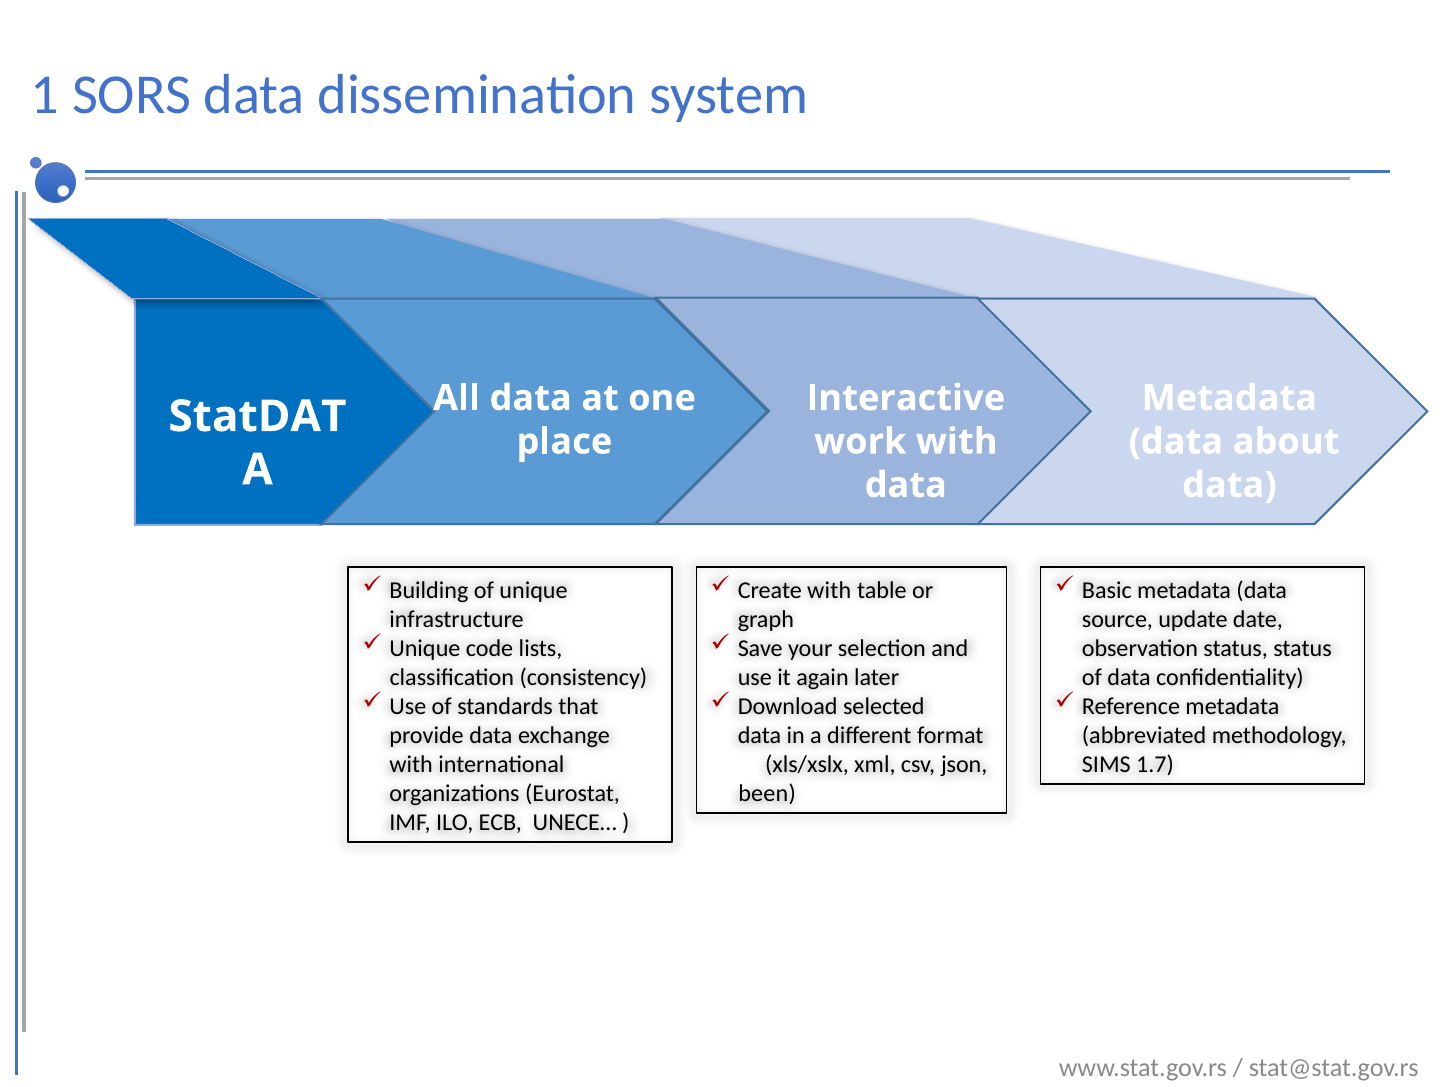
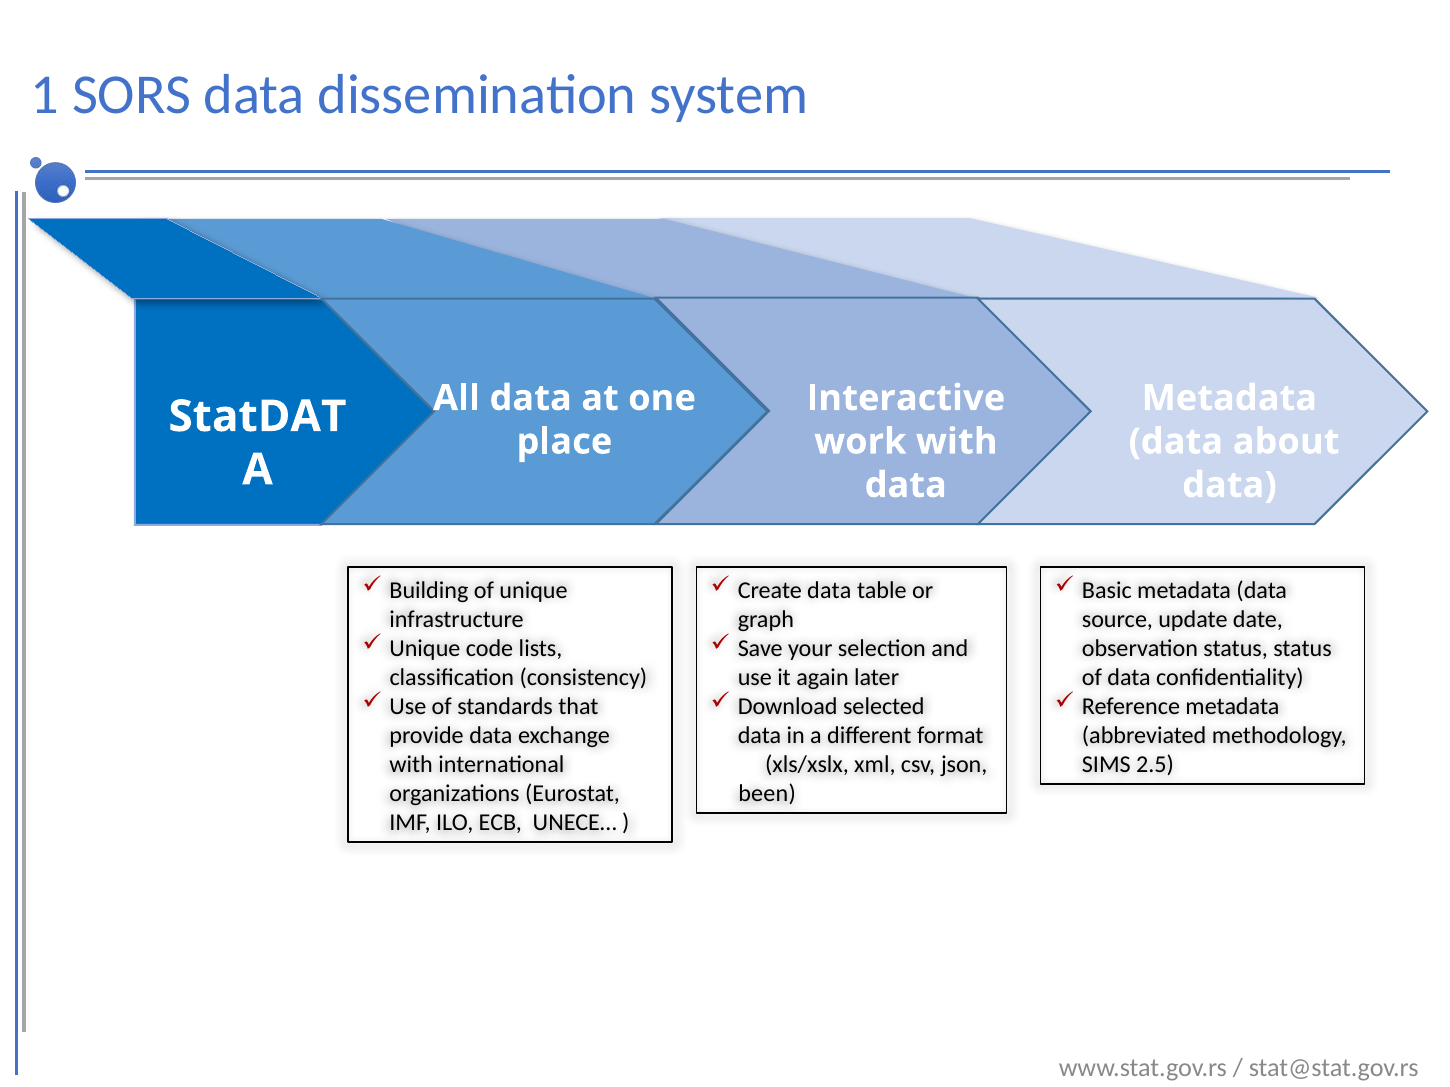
Create with: with -> data (829, 590)
1.7: 1.7 -> 2.5 (1155, 764)
